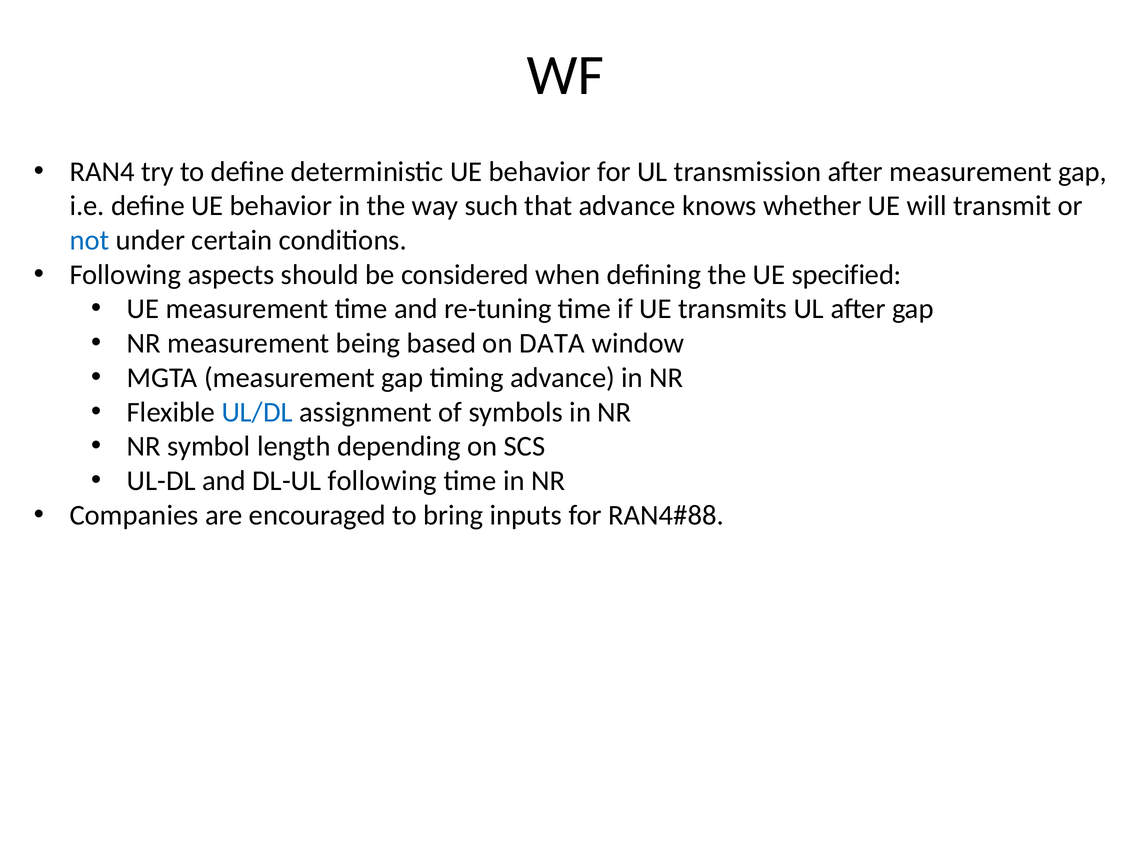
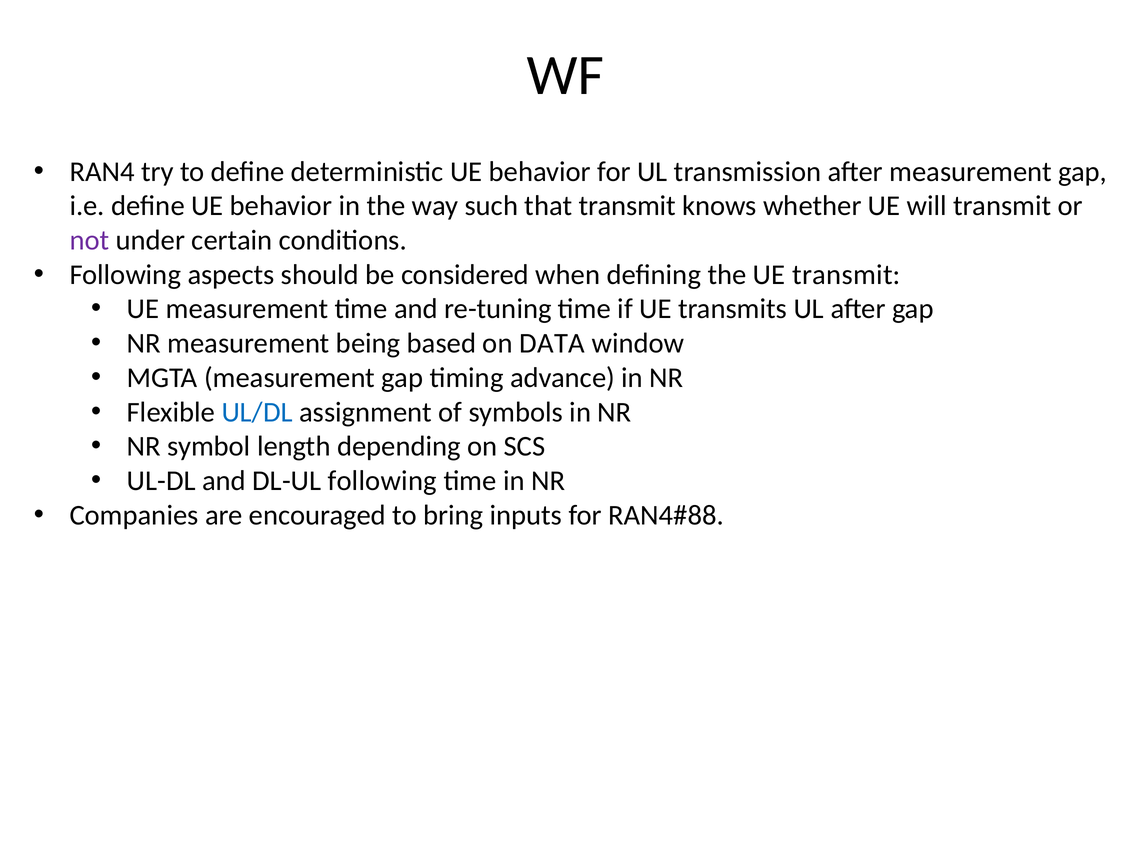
that advance: advance -> transmit (627, 206)
not colour: blue -> purple (89, 240)
UE specified: specified -> transmit (846, 275)
